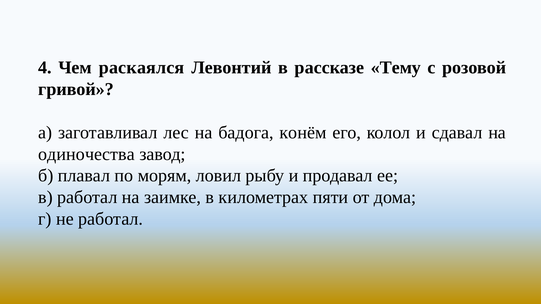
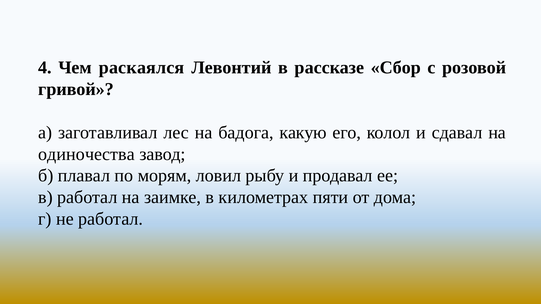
Тему: Тему -> Сбор (396, 68)
конём: конём -> какую (303, 133)
